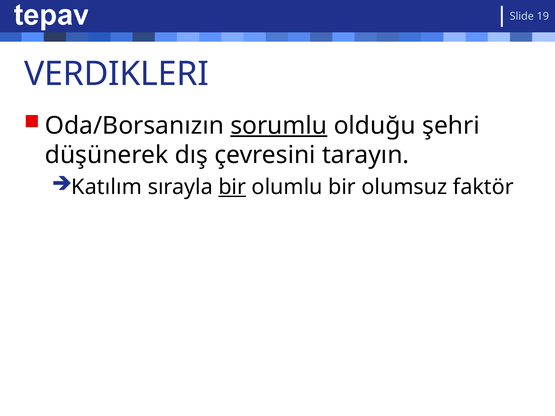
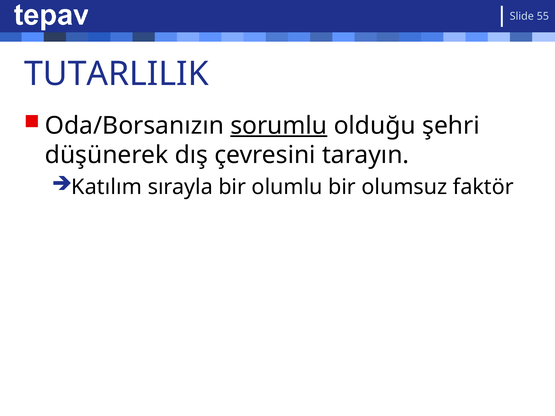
19: 19 -> 55 (543, 16)
VERDIKLERI: VERDIKLERI -> TUTARLILIK (116, 74)
bir underline: present -> none (232, 187)
